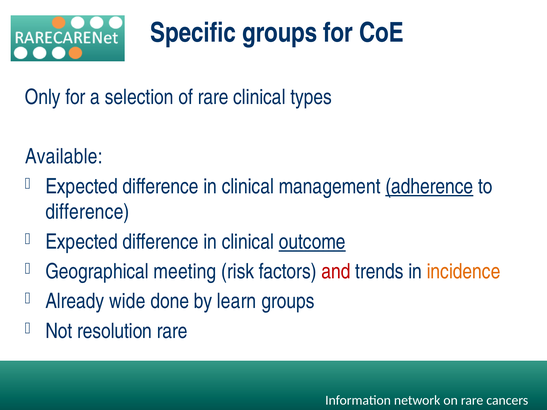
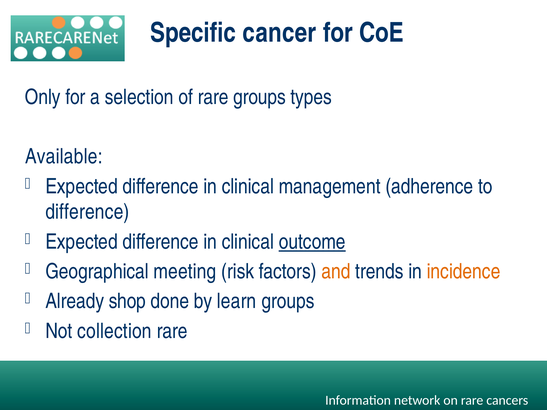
Specific groups: groups -> cancer (279, 33)
rare clinical: clinical -> groups (259, 97)
adherence underline: present -> none (429, 187)
and colour: red -> orange (336, 272)
wide: wide -> shop (127, 301)
resolution: resolution -> collection (114, 331)
